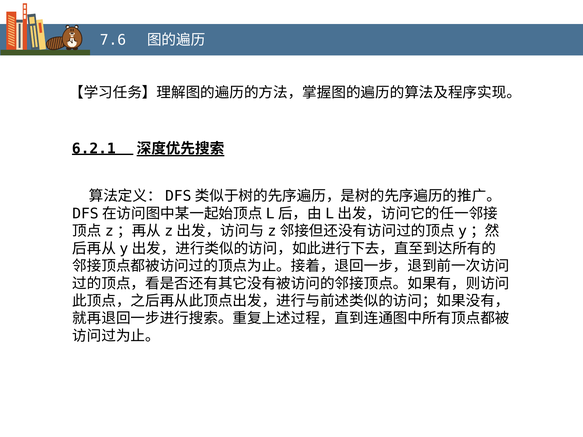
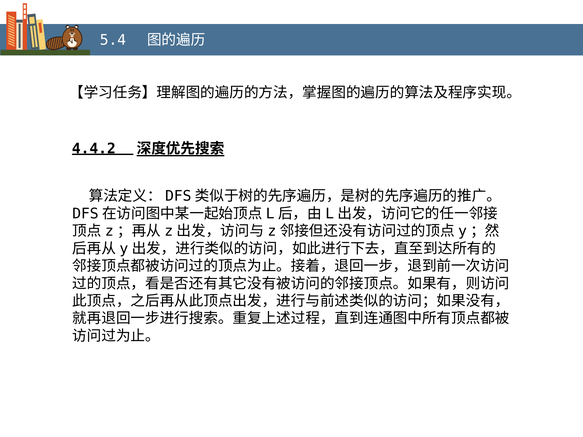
7.6: 7.6 -> 5.4 (113, 40)
6.2.1: 6.2.1 -> 4.4.2 (94, 149)
